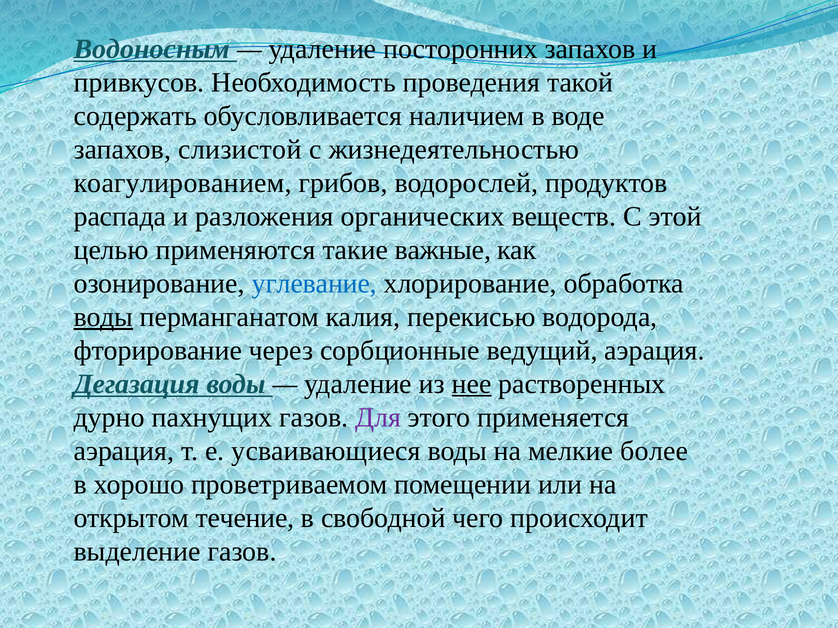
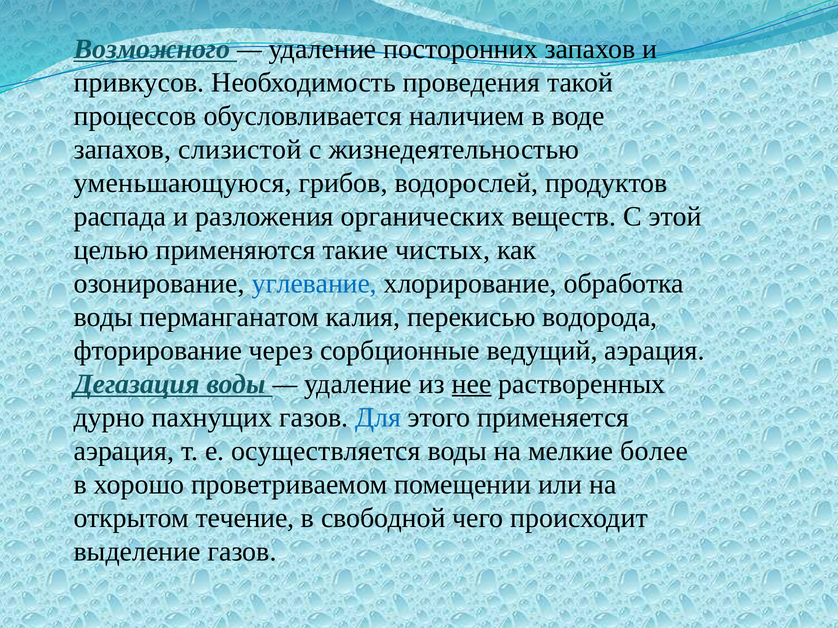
Водоносным: Водоносным -> Возможного (152, 49)
содержать: содержать -> процессов (135, 116)
коагулированием: коагулированием -> уменьшающуюся (183, 183)
важные: важные -> чистых (443, 250)
воды underline: present -> none (103, 317)
Для colour: purple -> blue (378, 418)
усваивающиеся: усваивающиеся -> осуществляется (326, 451)
